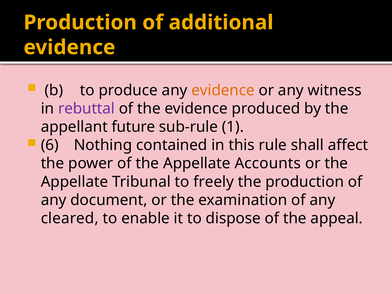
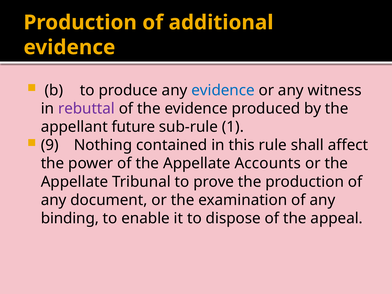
evidence colour: orange -> blue (223, 90)
6: 6 -> 9 (50, 145)
freely: freely -> prove (214, 182)
cleared: cleared -> binding (70, 218)
